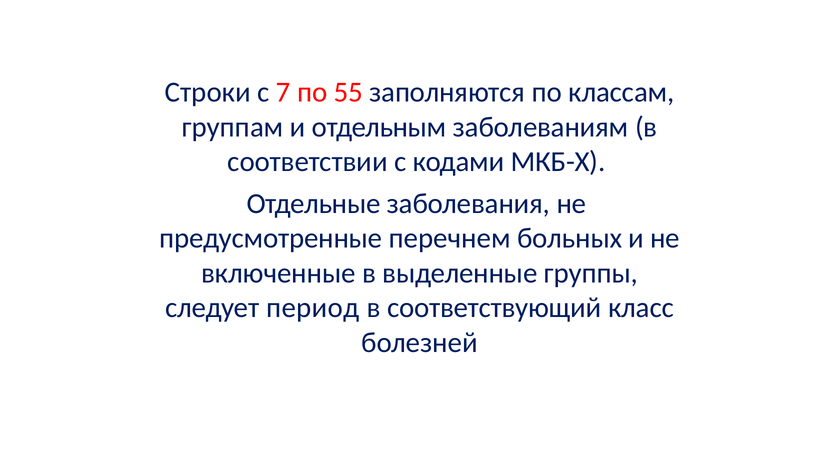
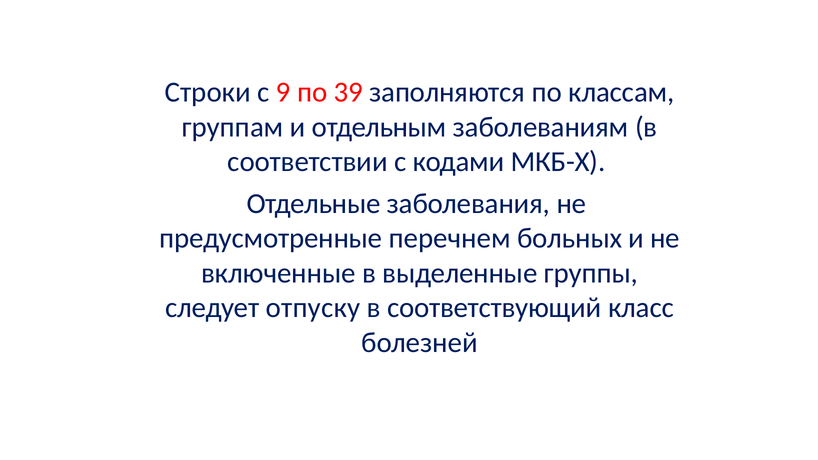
7: 7 -> 9 (283, 92)
55: 55 -> 39 (348, 92)
период: период -> отпуску (313, 308)
